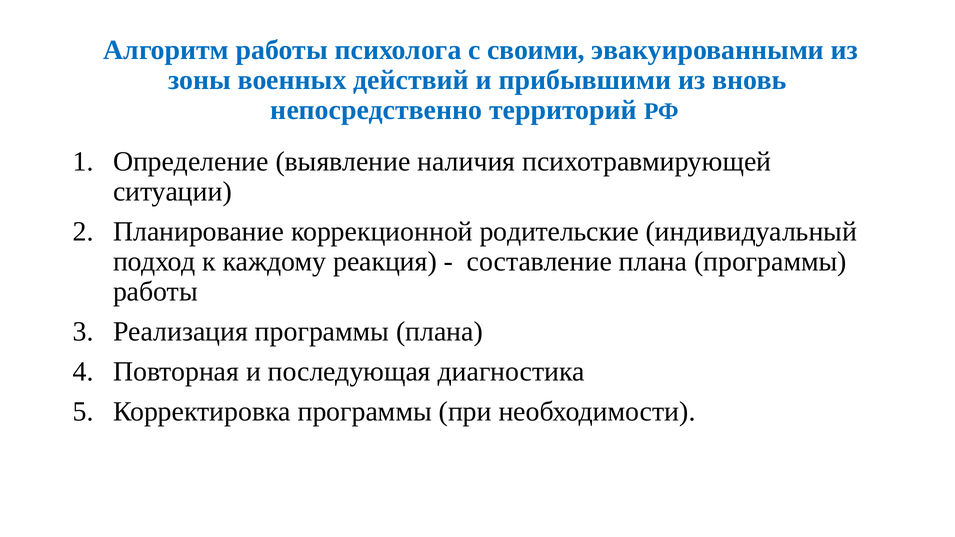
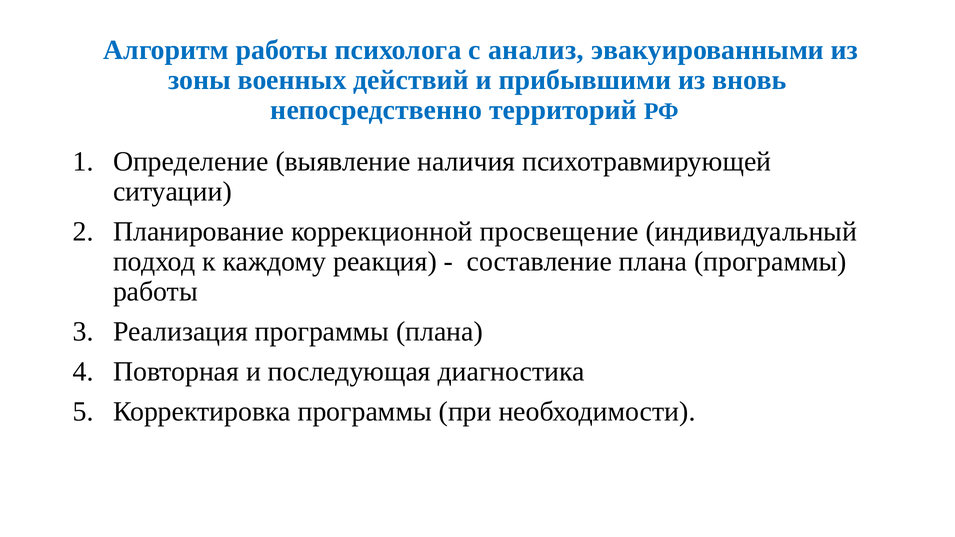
своими: своими -> анализ (536, 50)
родительские: родительские -> просвещение (559, 232)
